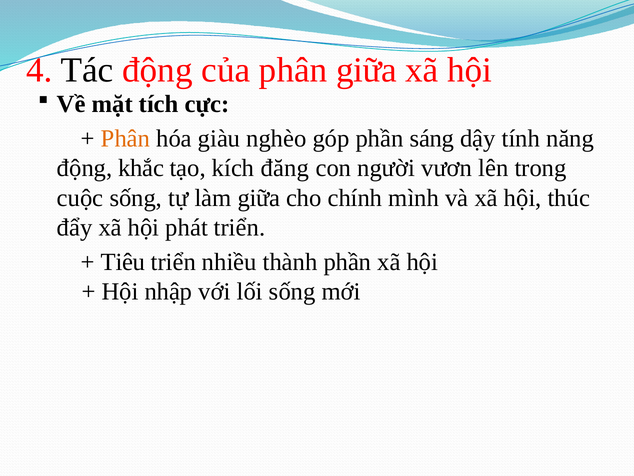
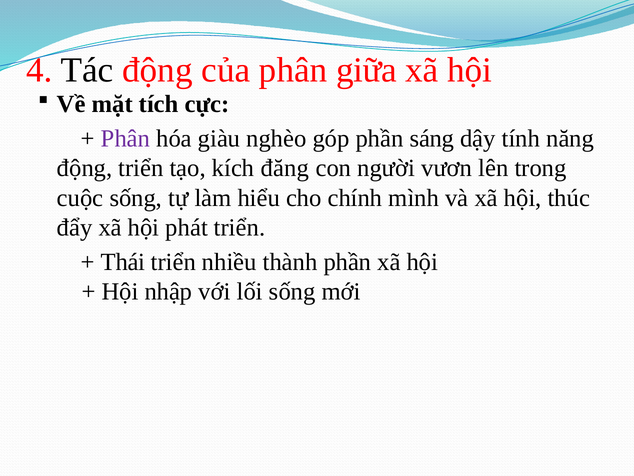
Phân colour: orange -> purple (126, 139)
động khắc: khắc -> triển (141, 168)
làm giữa: giữa -> hiểu (259, 198)
Tiêu: Tiêu -> Thái (123, 262)
